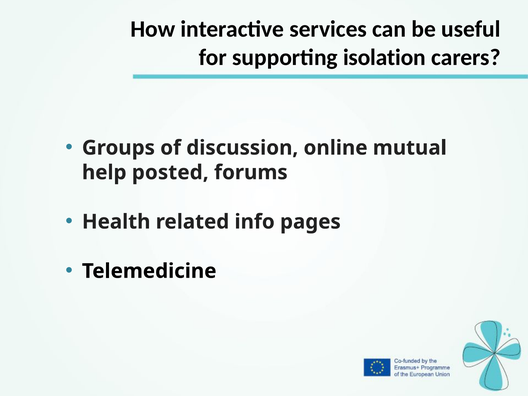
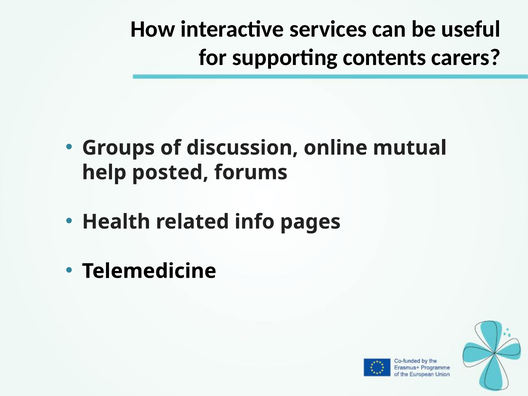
isolation: isolation -> contents (385, 57)
